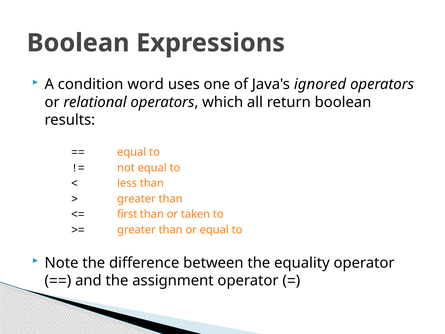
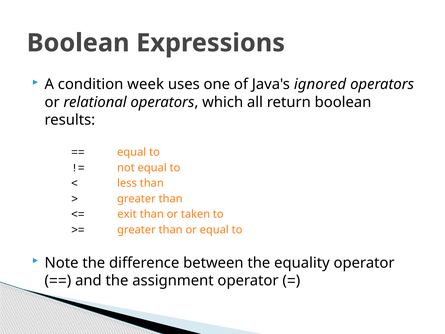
word: word -> week (146, 84)
first: first -> exit (127, 214)
